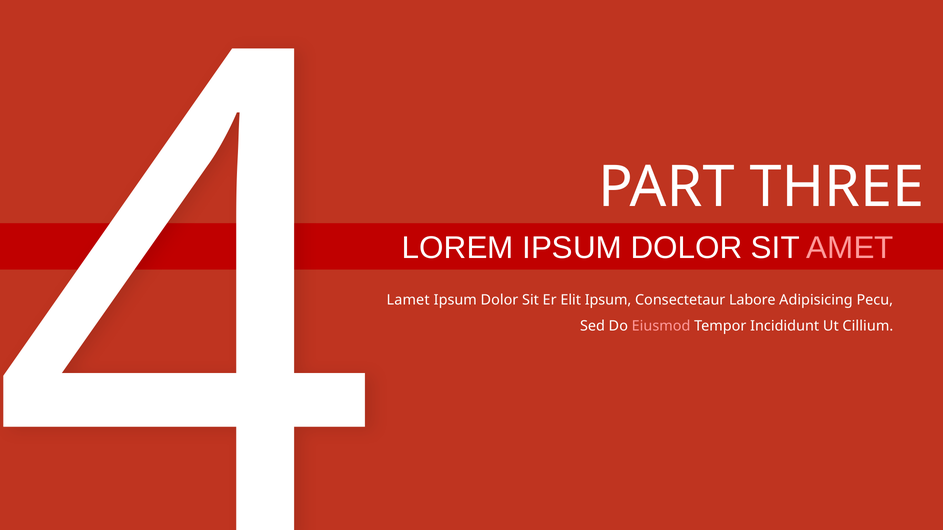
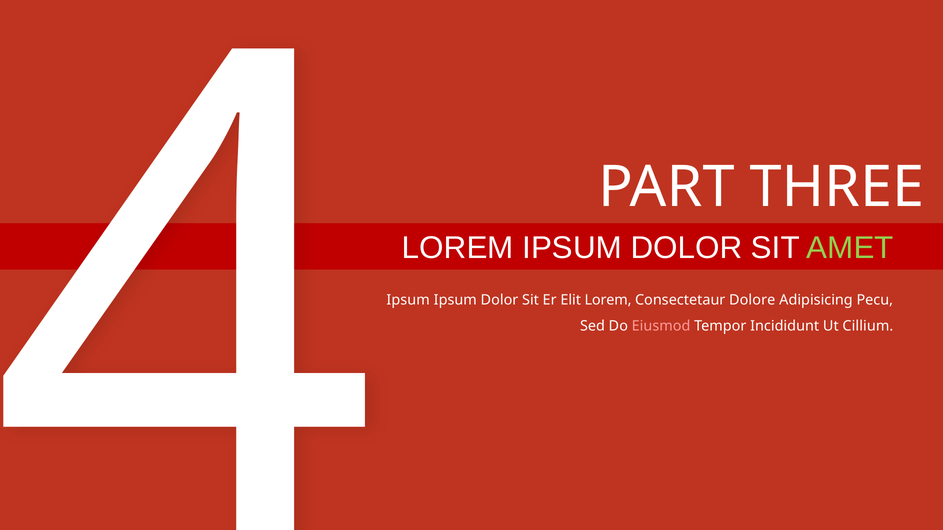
AMET colour: pink -> light green (850, 248)
Lamet: Lamet -> Ipsum (408, 300)
Elit Ipsum: Ipsum -> Lorem (608, 300)
Labore: Labore -> Dolore (752, 300)
